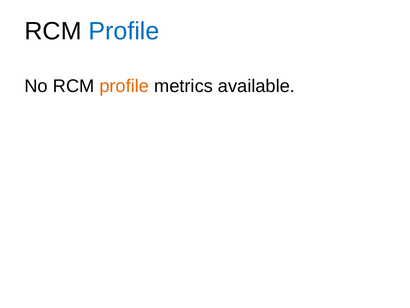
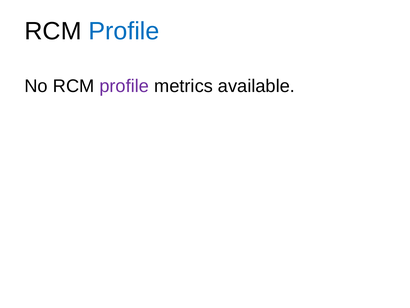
profile colour: orange -> purple (124, 86)
